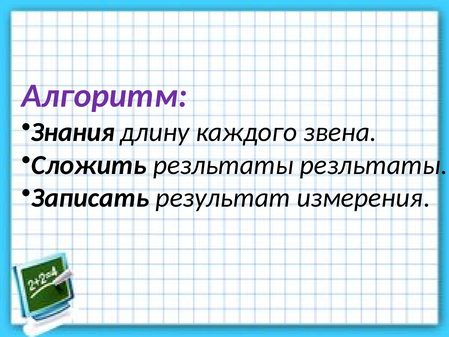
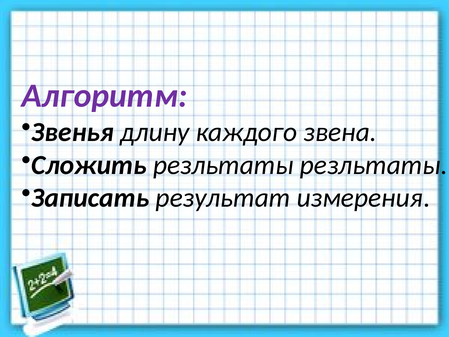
Знания: Знания -> Звенья (73, 132)
